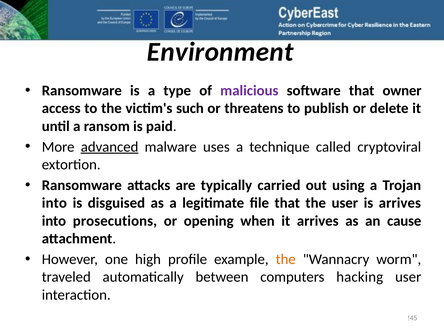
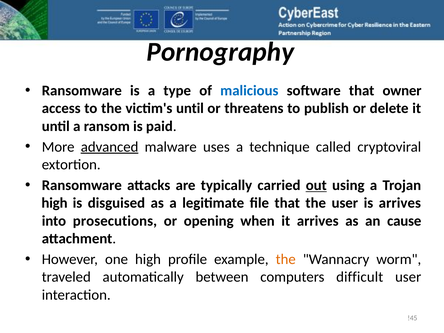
Environment: Environment -> Pornography (220, 52)
malicious colour: purple -> blue (249, 91)
victim's such: such -> until (190, 108)
out underline: none -> present (316, 185)
into: into -> high (55, 203)
hacking: hacking -> difficult (360, 277)
